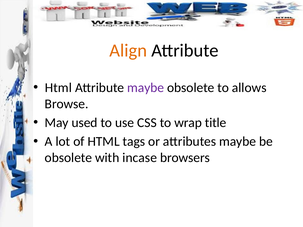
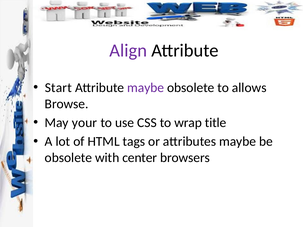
Align colour: orange -> purple (128, 51)
Html: Html -> Start (58, 88)
used: used -> your (84, 123)
incase: incase -> center (140, 158)
